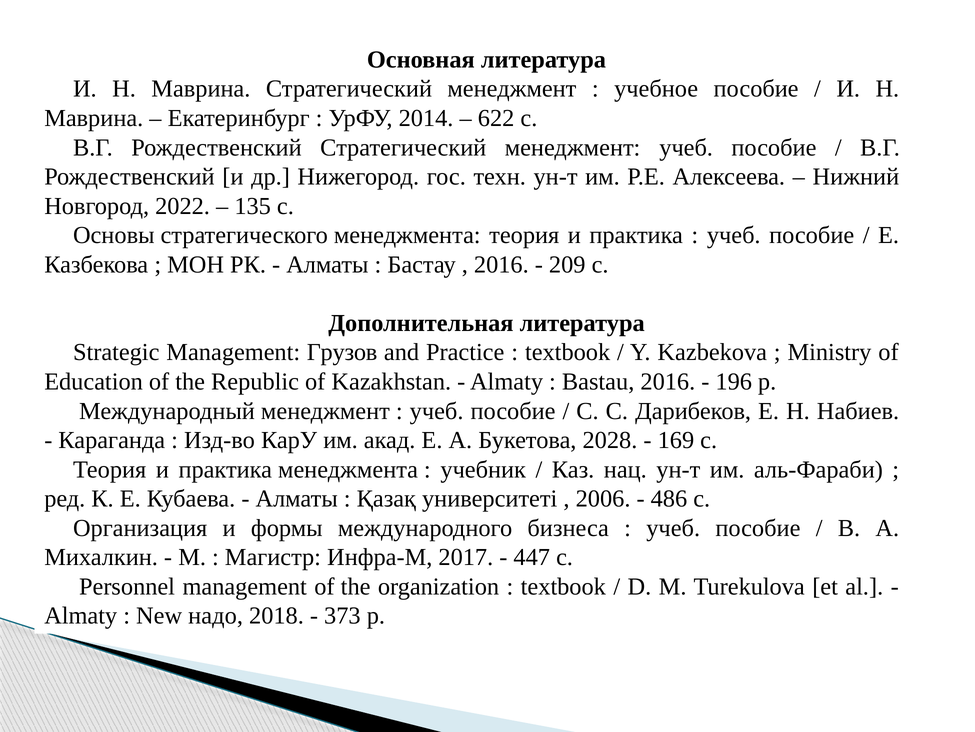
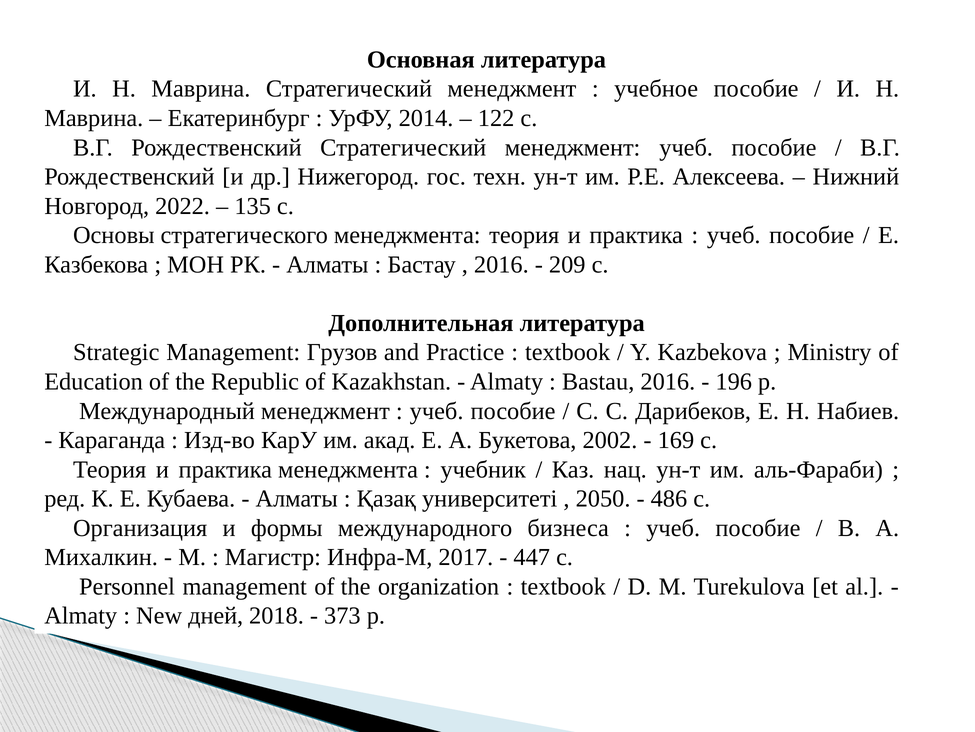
622: 622 -> 122 (496, 118)
2028: 2028 -> 2002 (610, 440)
2006: 2006 -> 2050 (603, 498)
надо: надо -> дней (216, 615)
